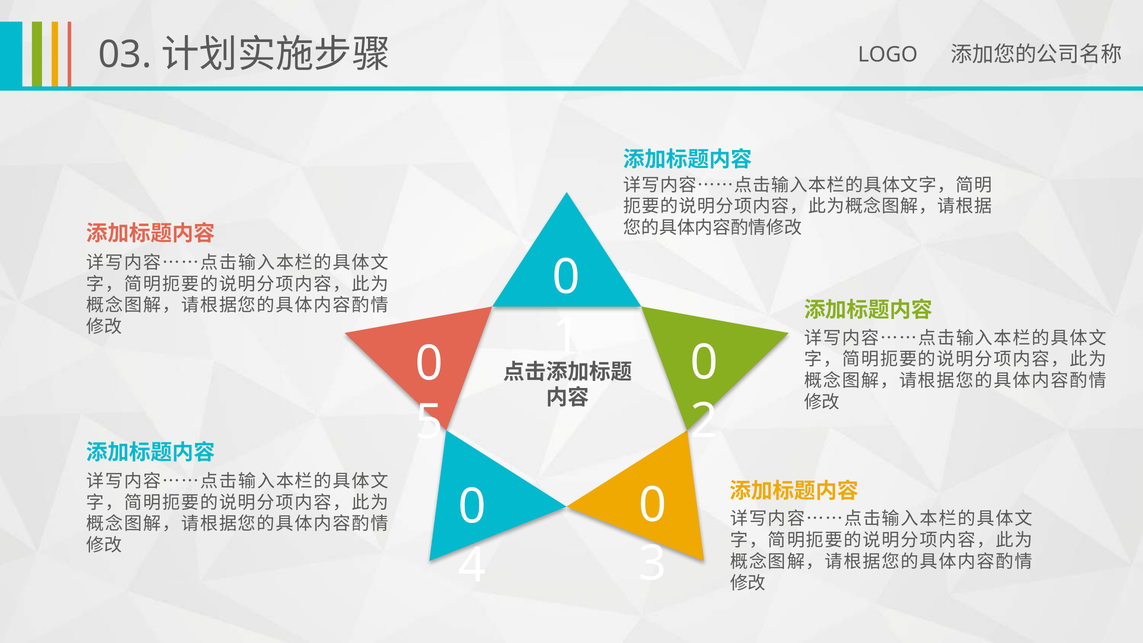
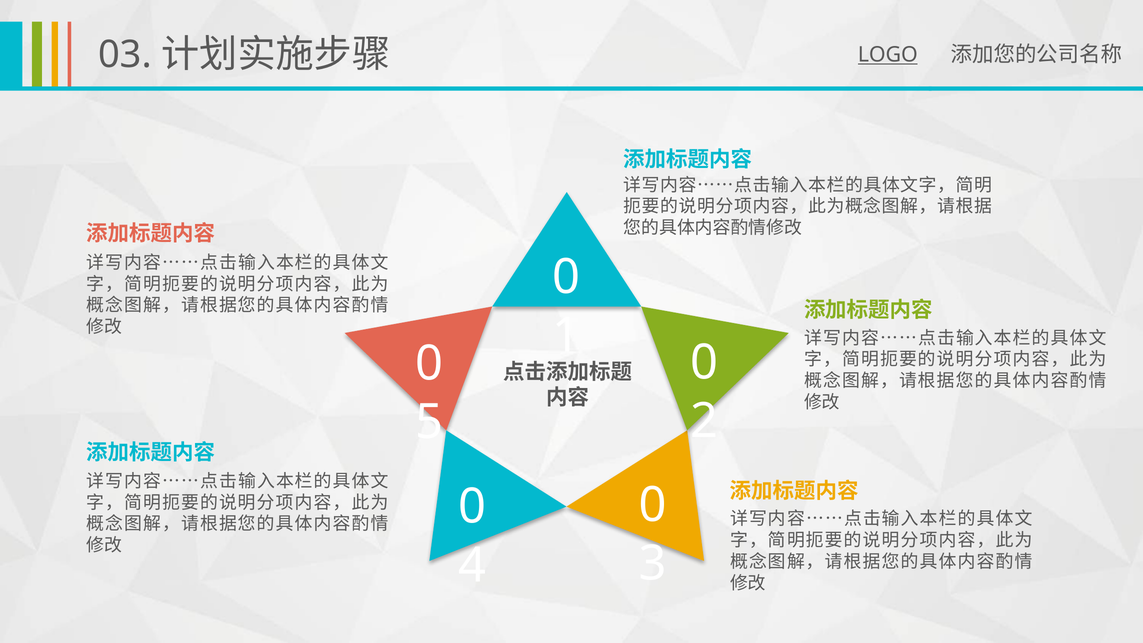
LOGO underline: none -> present (888, 55)
